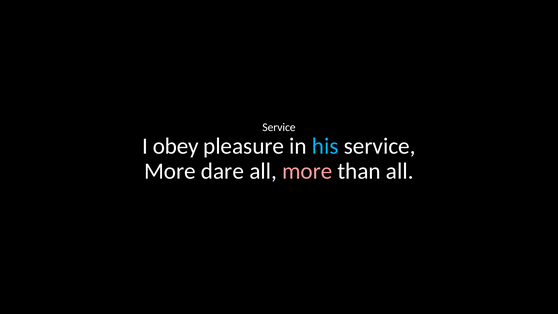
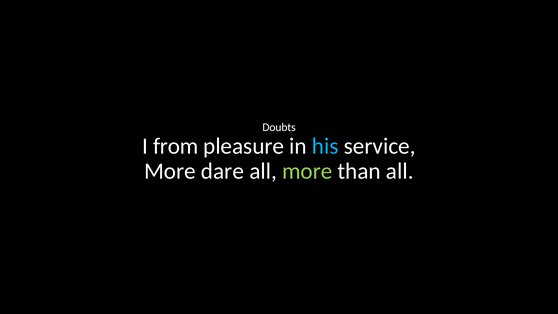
Service: Service -> Doubts (279, 127)
obey: obey -> from (176, 146)
more colour: pink -> light green (307, 171)
